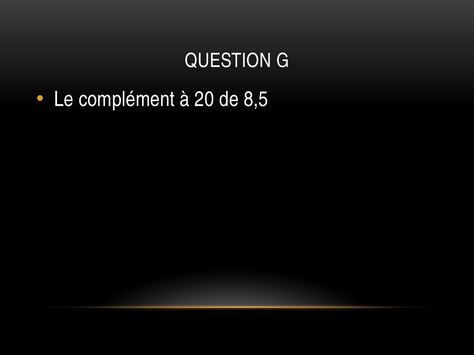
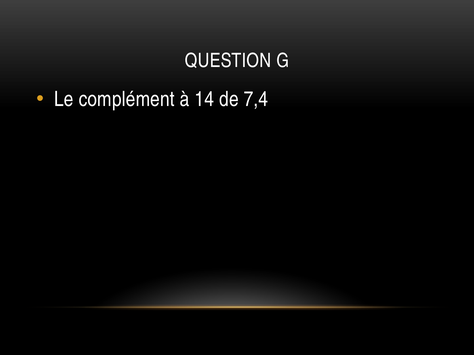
20: 20 -> 14 (204, 99)
8,5: 8,5 -> 7,4 (256, 99)
